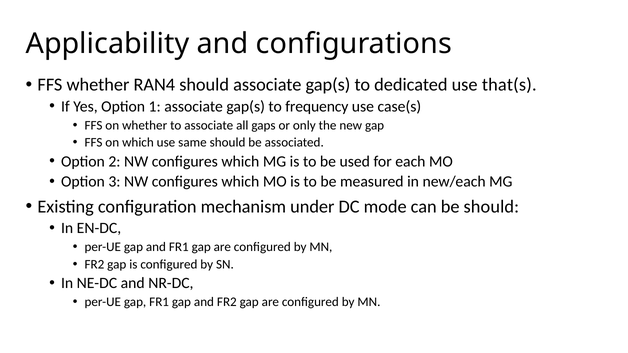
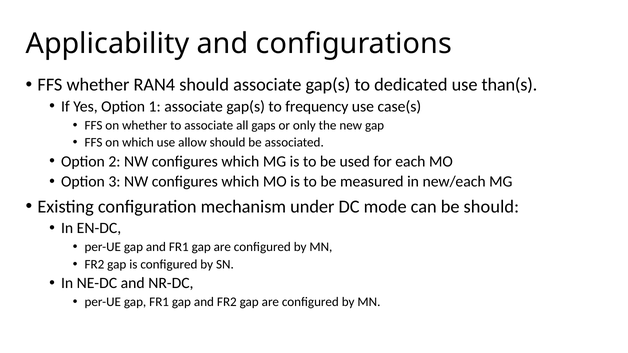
that(s: that(s -> than(s (509, 85)
same: same -> allow (192, 143)
